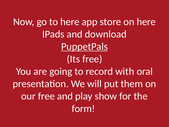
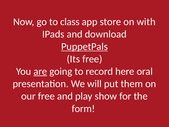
to here: here -> class (70, 22)
on here: here -> with (146, 22)
are underline: none -> present (40, 71)
with: with -> here (125, 71)
